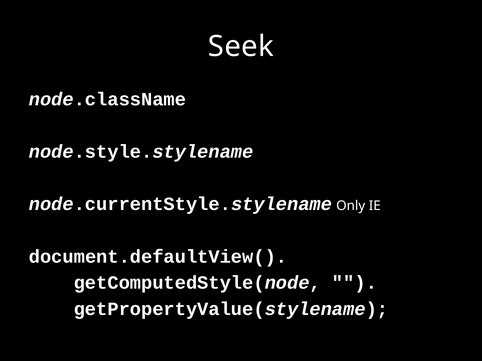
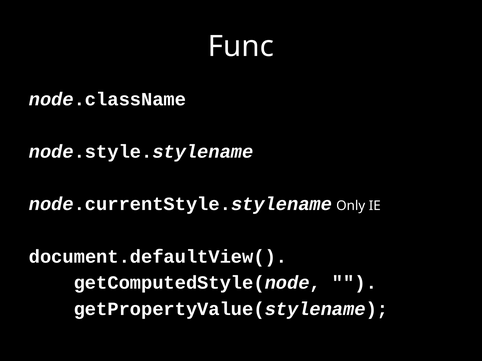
Seek: Seek -> Func (241, 47)
